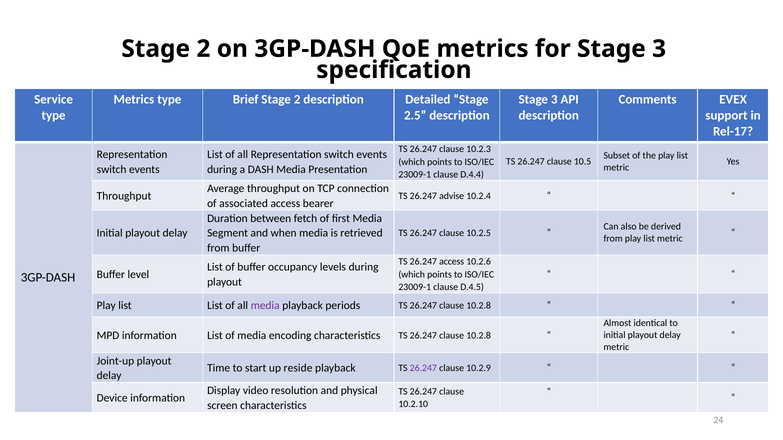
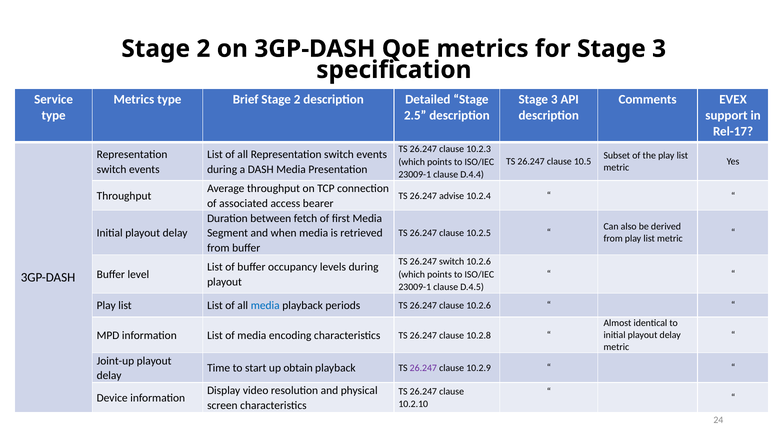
26.247 access: access -> switch (452, 262)
media colour: purple -> blue (265, 306)
10.2.8: 10.2.8 -> 10.2.6 (479, 306)
reside: reside -> obtain (298, 369)
